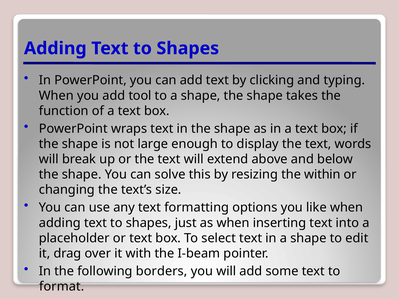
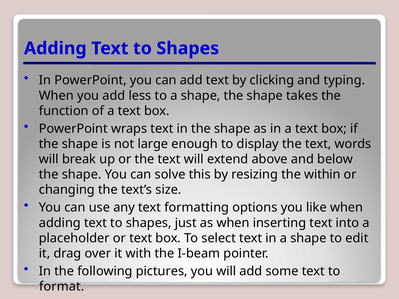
tool: tool -> less (140, 96)
borders: borders -> pictures (162, 271)
